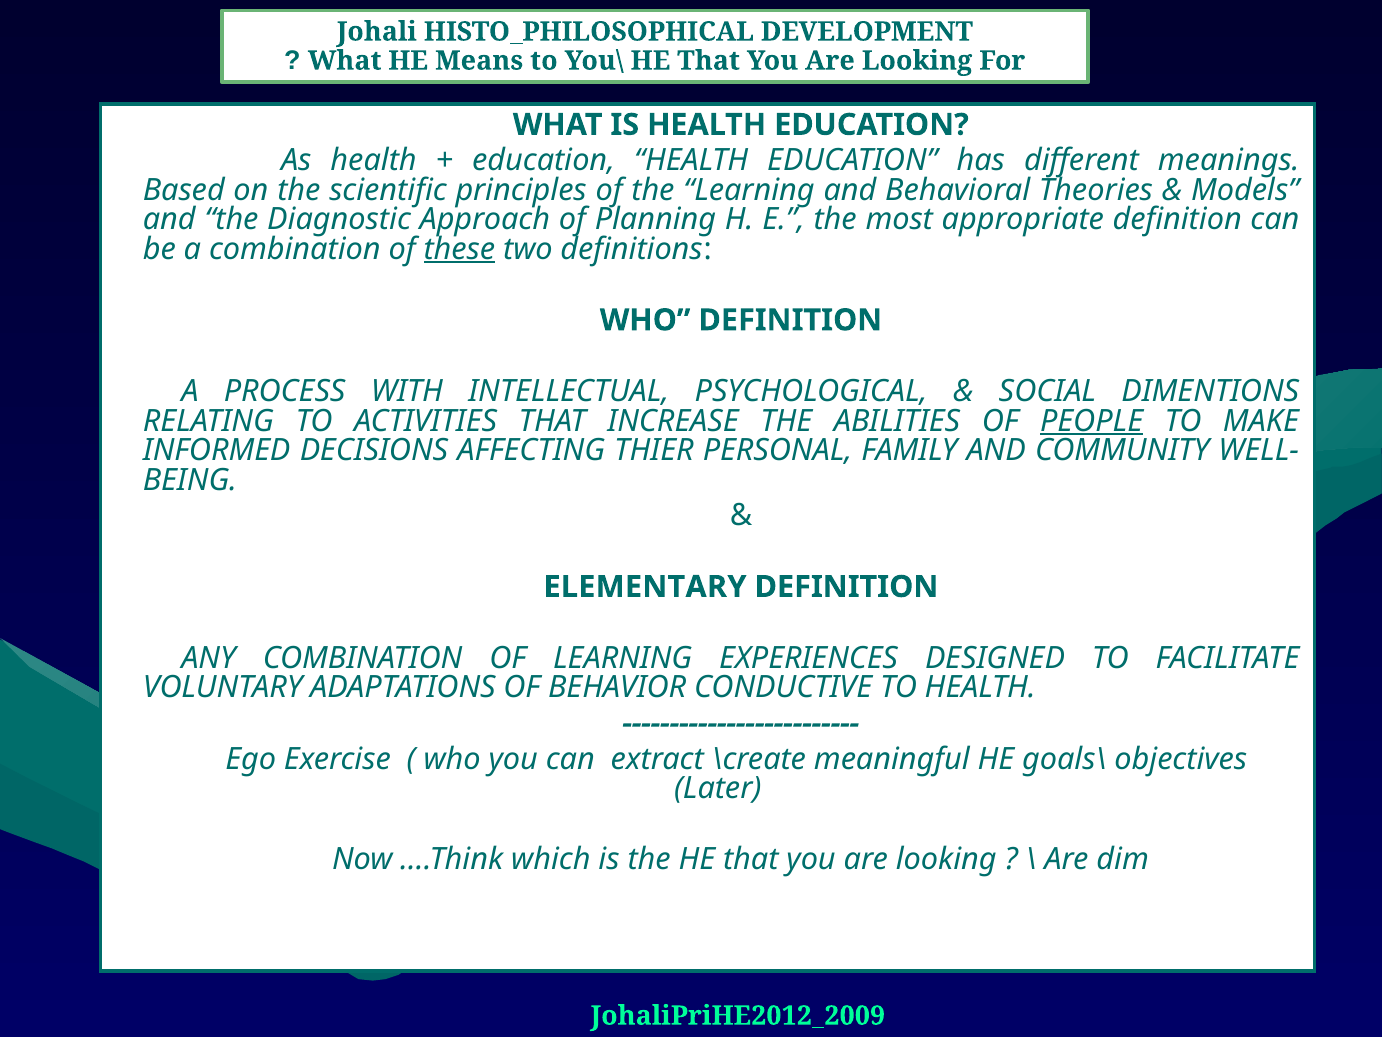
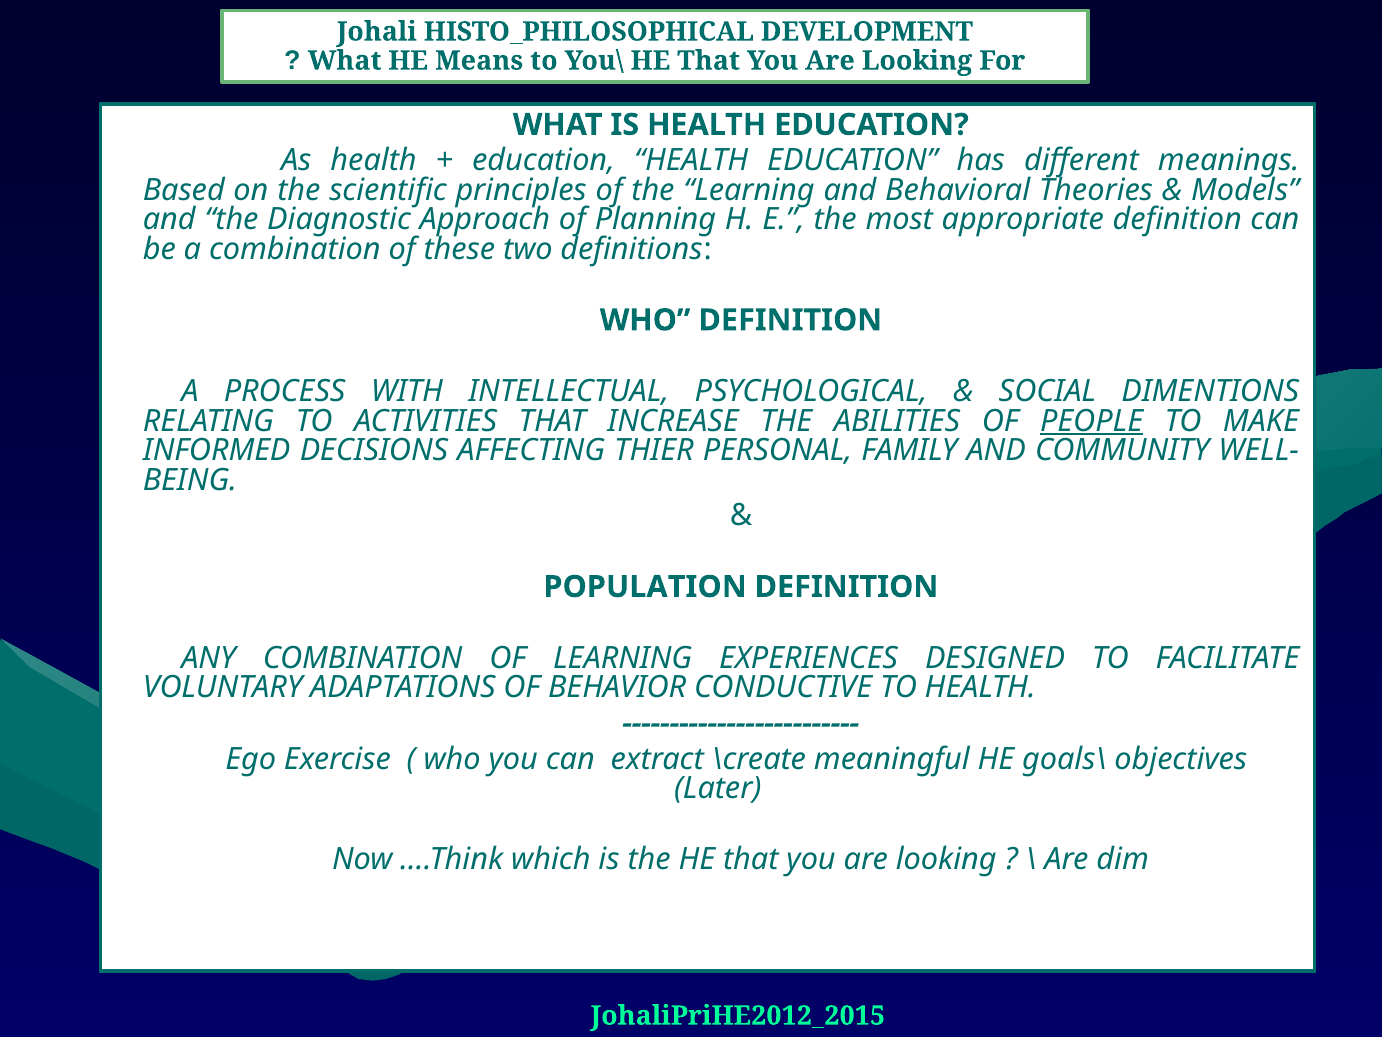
these underline: present -> none (459, 249)
ELEMENTARY: ELEMENTARY -> POPULATION (645, 587)
JohaliPriHE2012_2009: JohaliPriHE2012_2009 -> JohaliPriHE2012_2015 (738, 1015)
